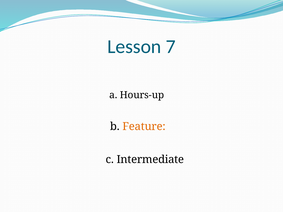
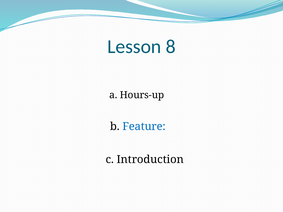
7: 7 -> 8 (171, 47)
Feature colour: orange -> blue (144, 127)
Intermediate: Intermediate -> Introduction (150, 160)
